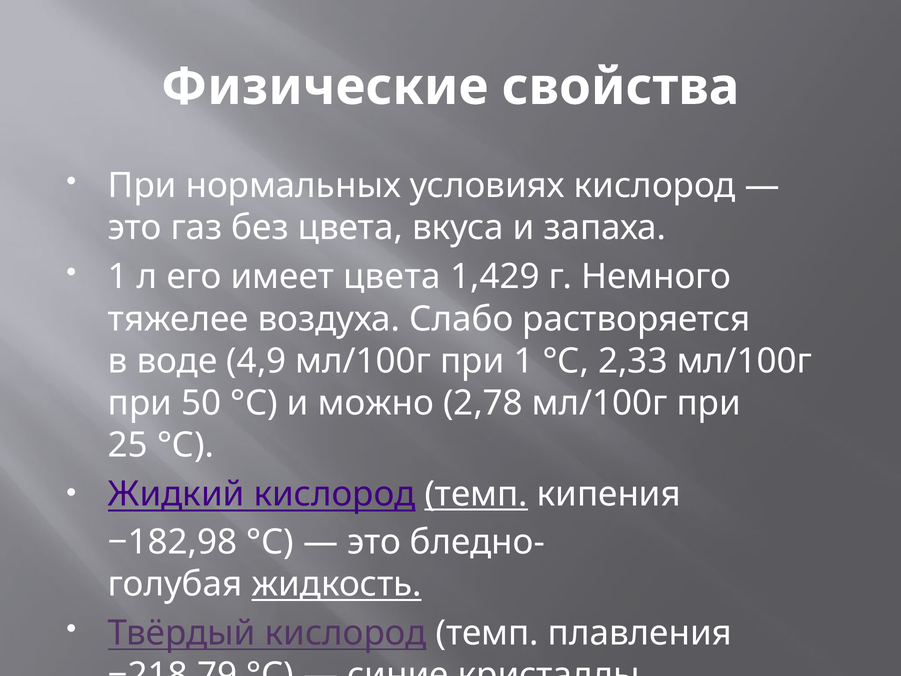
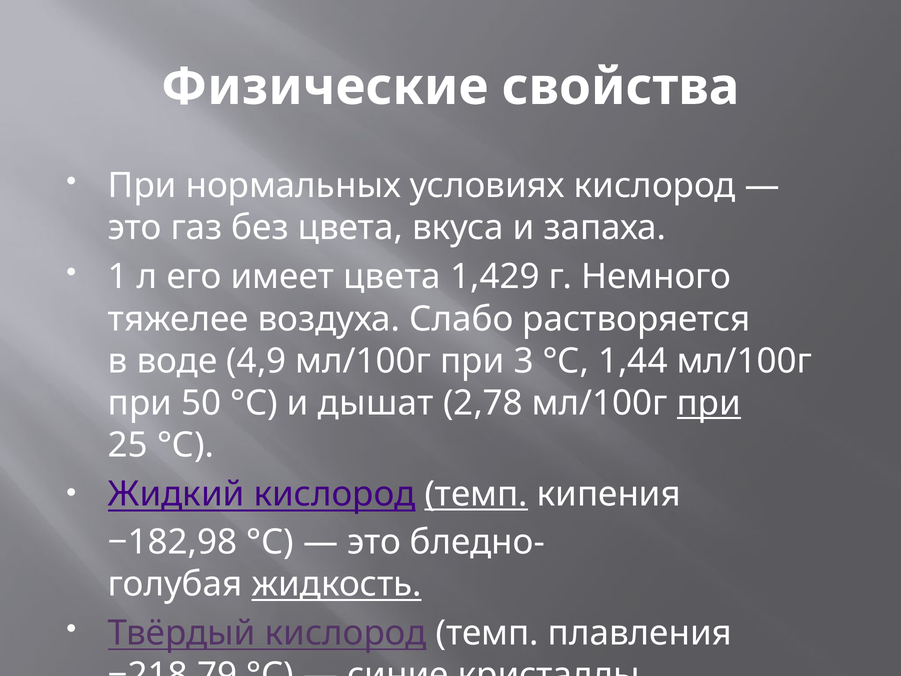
при 1: 1 -> 3 (524, 361)
2,33: 2,33 -> 1,44 (633, 361)
можно: можно -> дышат (376, 403)
при underline: none -> present (709, 403)
